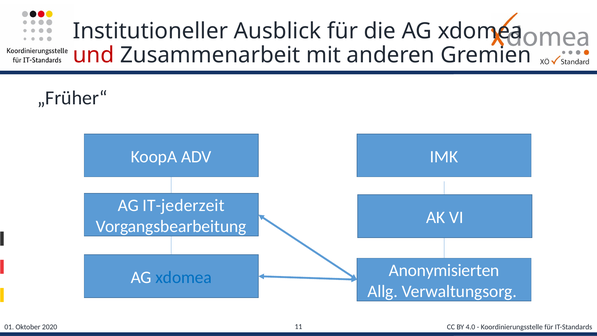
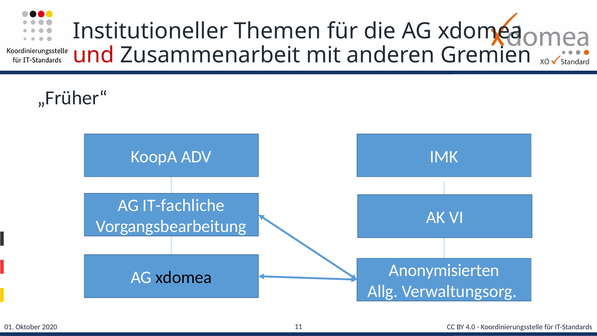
Ausblick: Ausblick -> Themen (277, 31)
IT-jederzeit: IT-jederzeit -> IT-fachliche (184, 205)
xdomea colour: blue -> black (184, 277)
